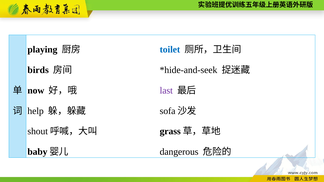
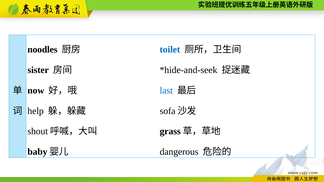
playing: playing -> noodles (42, 50)
birds: birds -> sister (38, 70)
last colour: purple -> blue (166, 91)
